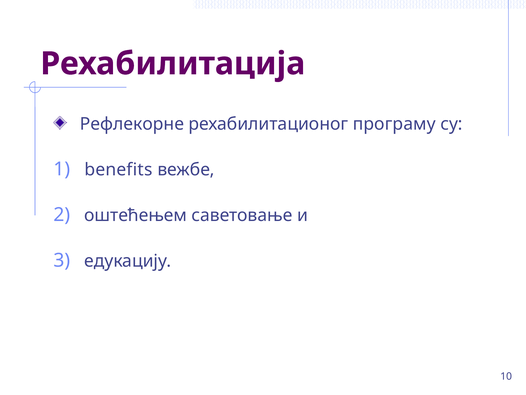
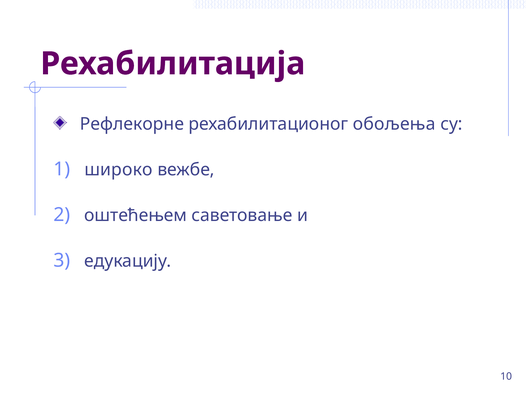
програму: програму -> обољења (394, 124)
benefits: benefits -> широко (118, 170)
